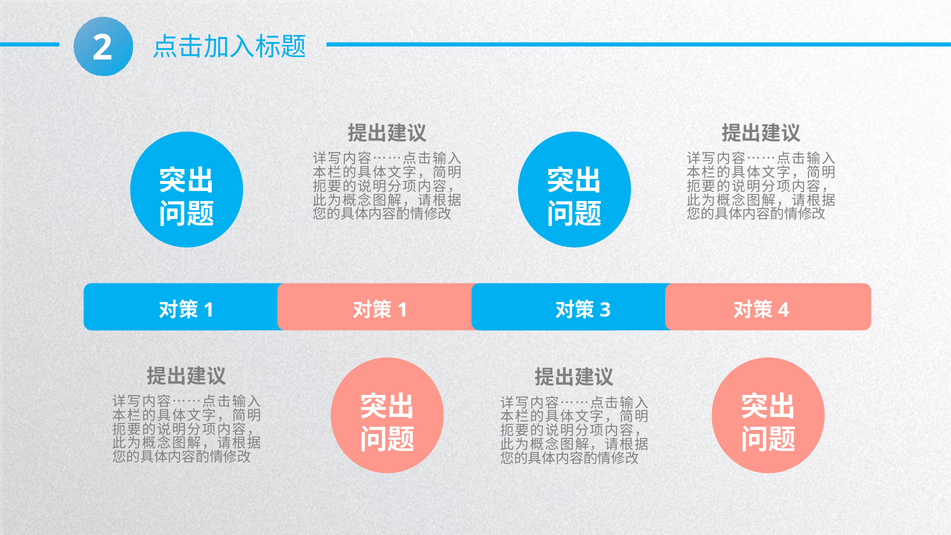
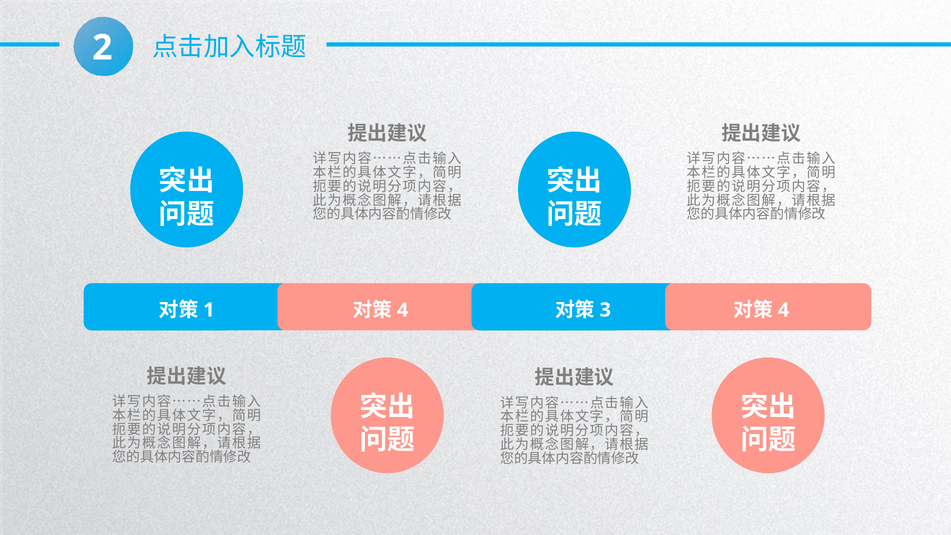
1: 1 -> 4 (403, 310)
